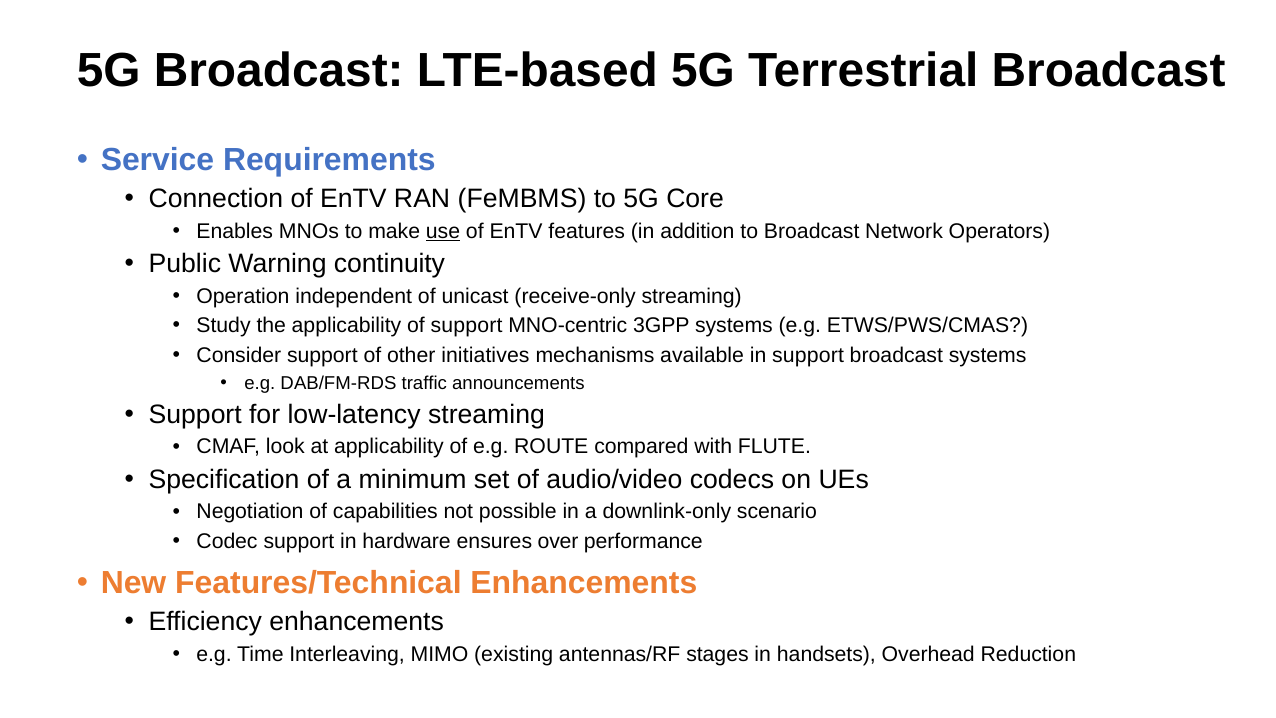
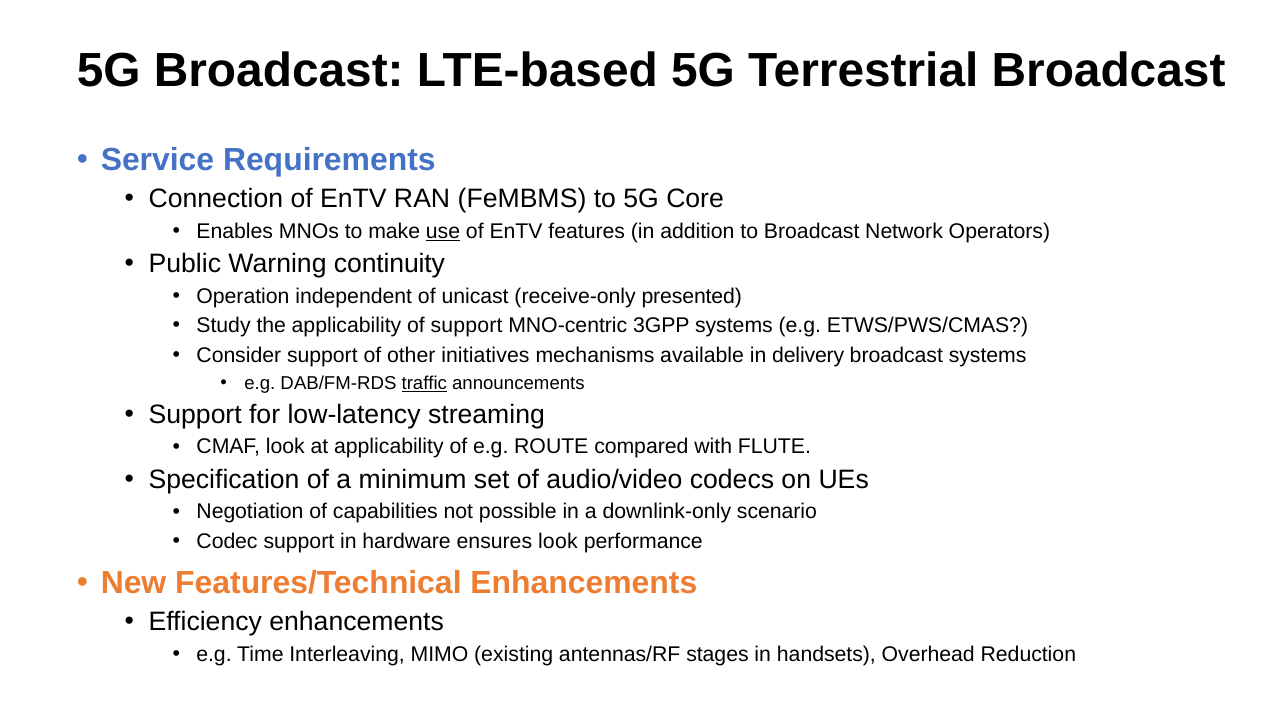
receive-only streaming: streaming -> presented (692, 296)
in support: support -> delivery (808, 355)
traffic underline: none -> present (424, 383)
ensures over: over -> look (558, 541)
